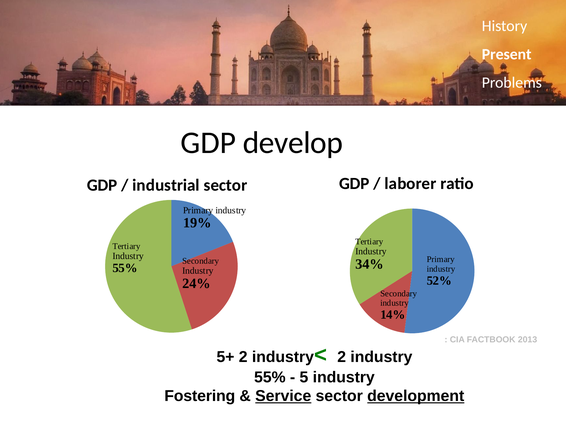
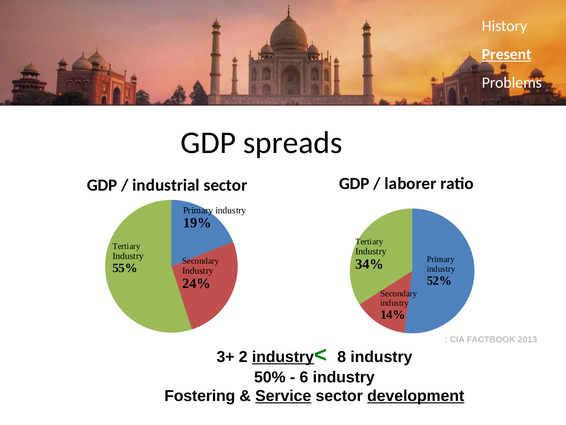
Present underline: none -> present (507, 54)
develop: develop -> spreads (293, 143)
5+: 5+ -> 3+ (225, 357)
industry underline: none -> present (283, 357)
2: 2 -> 8 (342, 357)
55%: 55% -> 50% (270, 377)
5: 5 -> 6 (304, 377)
